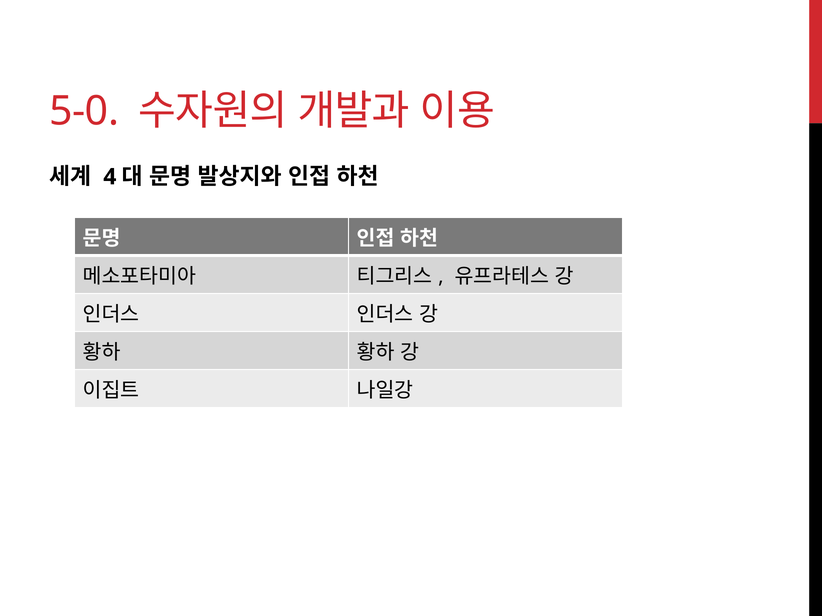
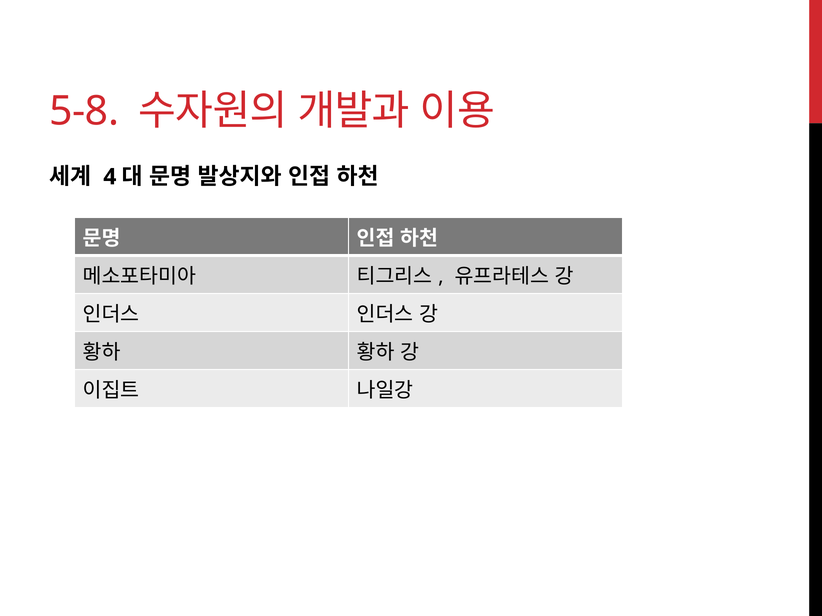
5-0: 5-0 -> 5-8 (84, 111)
